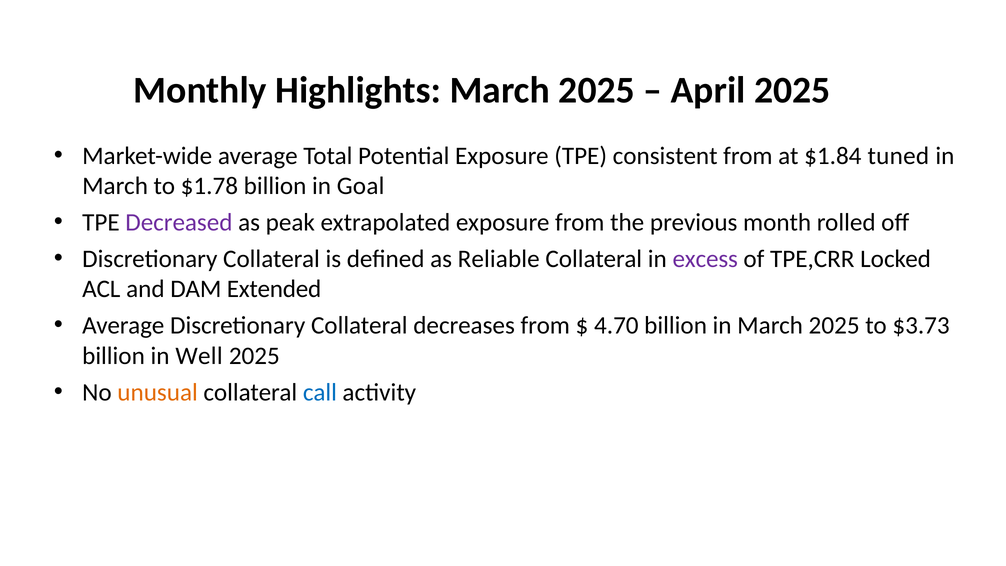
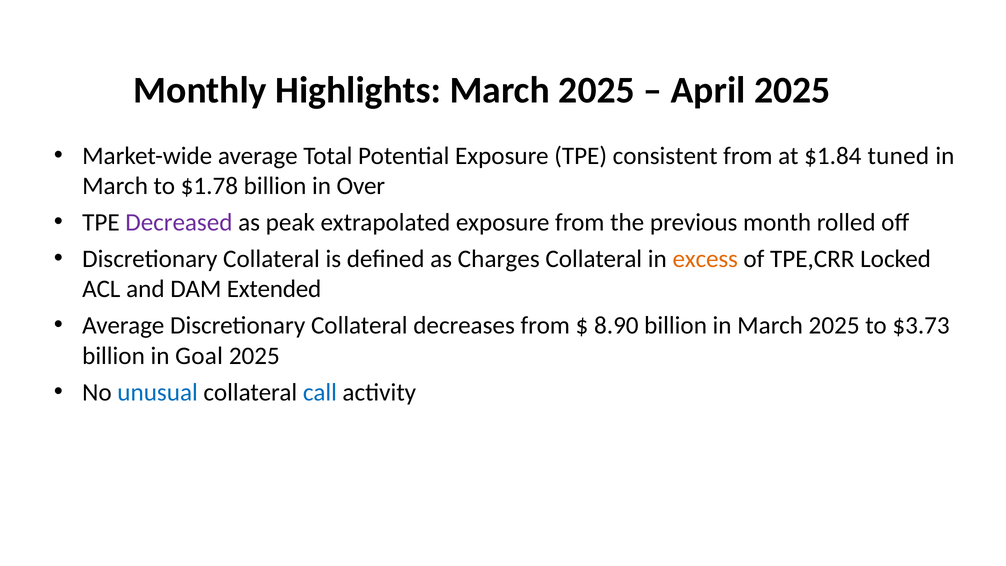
Goal: Goal -> Over (361, 186)
Reliable: Reliable -> Charges (499, 259)
excess colour: purple -> orange (705, 259)
4.70: 4.70 -> 8.90 (616, 326)
Well: Well -> Goal (199, 356)
unusual colour: orange -> blue (158, 392)
